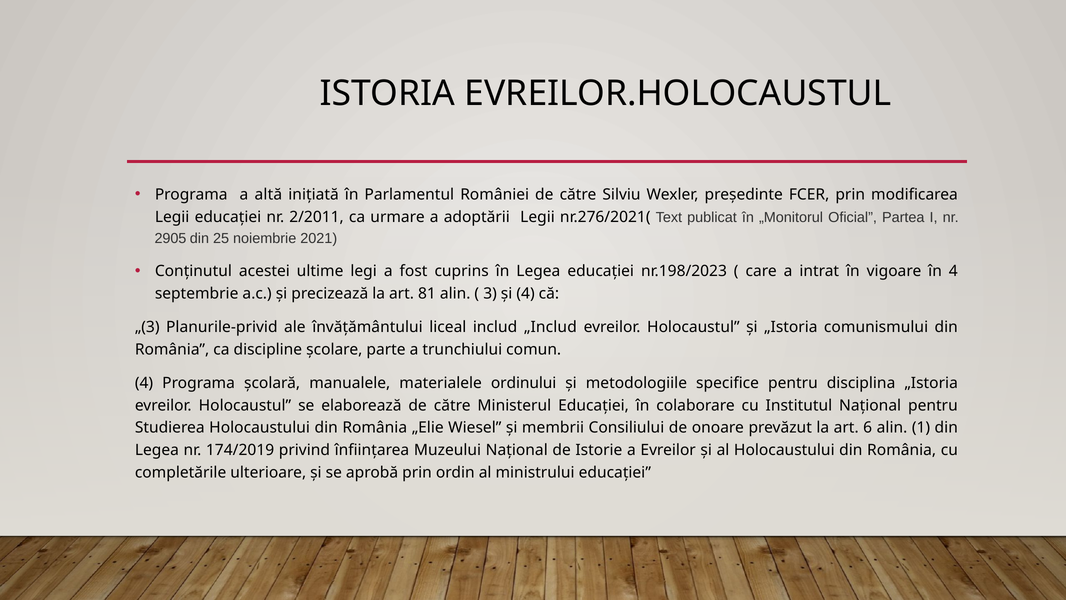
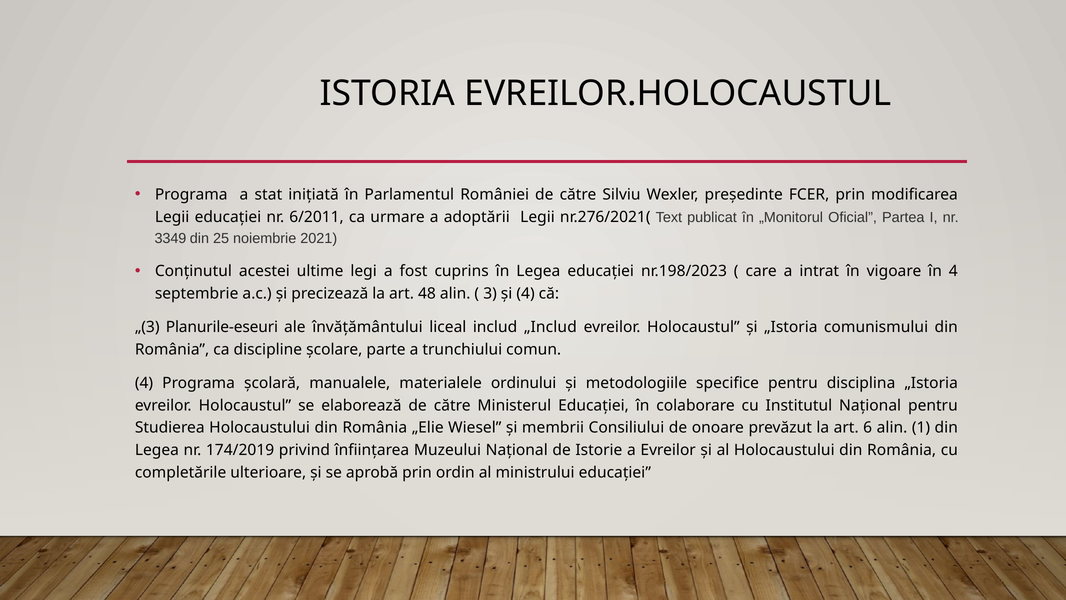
altă: altă -> stat (268, 194)
2/2011: 2/2011 -> 6/2011 (317, 217)
2905: 2905 -> 3349 (170, 238)
81: 81 -> 48 (427, 293)
Planurile-privid: Planurile-privid -> Planurile-eseuri (222, 327)
